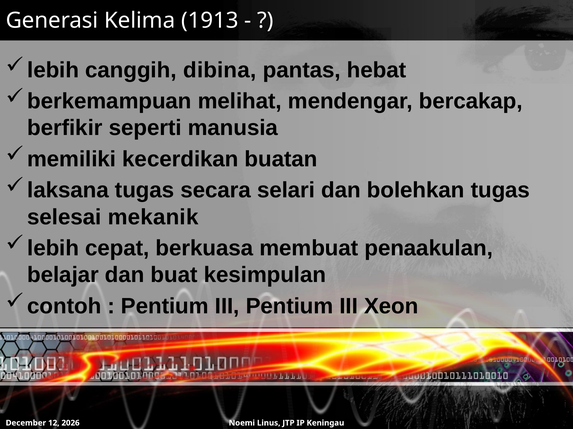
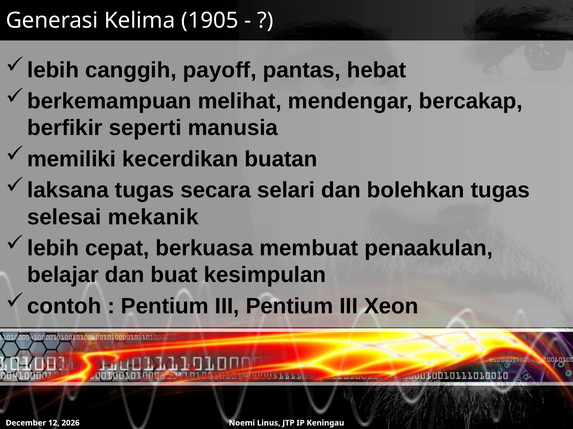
1913: 1913 -> 1905 (210, 21)
dibina: dibina -> payoff (220, 70)
